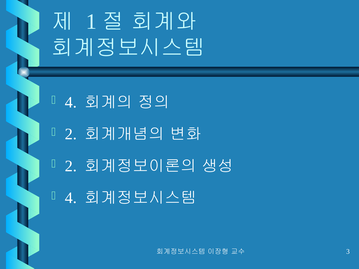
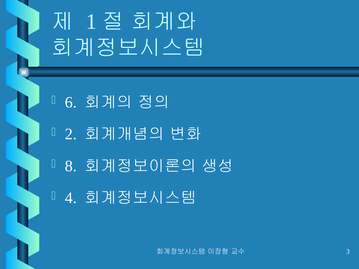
4: 4 -> 6 (71, 102)
2: 2 -> 8 (71, 166)
